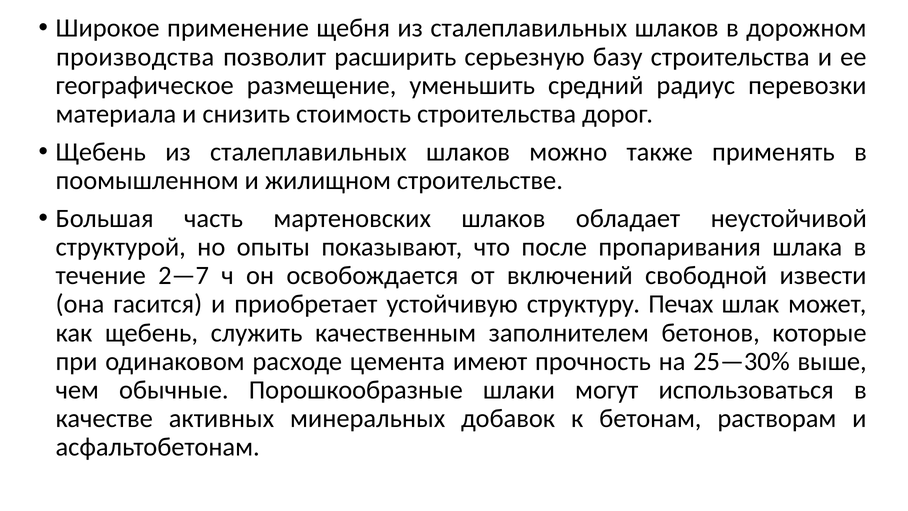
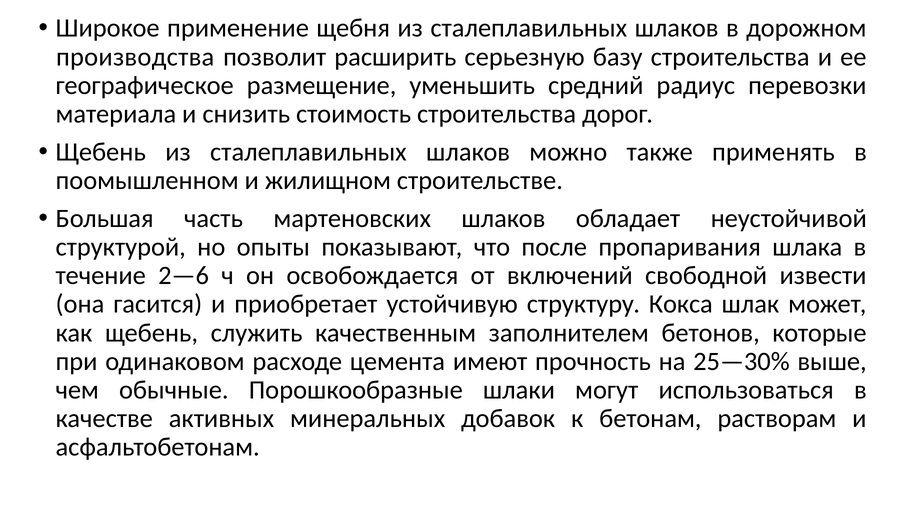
2—7: 2—7 -> 2—6 (184, 276)
Печах: Печах -> Кокса (681, 304)
